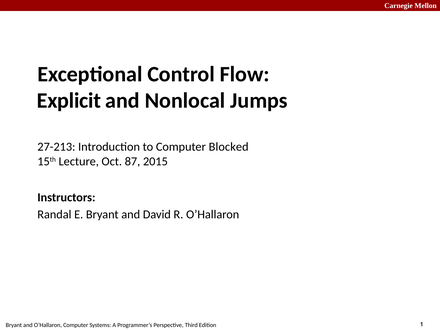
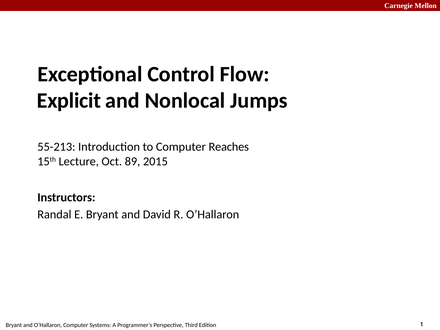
27-213: 27-213 -> 55-213 (56, 147)
Blocked: Blocked -> Reaches (229, 147)
87: 87 -> 89 (133, 161)
